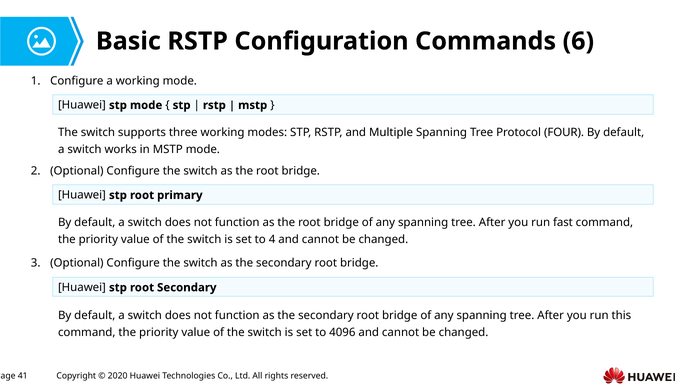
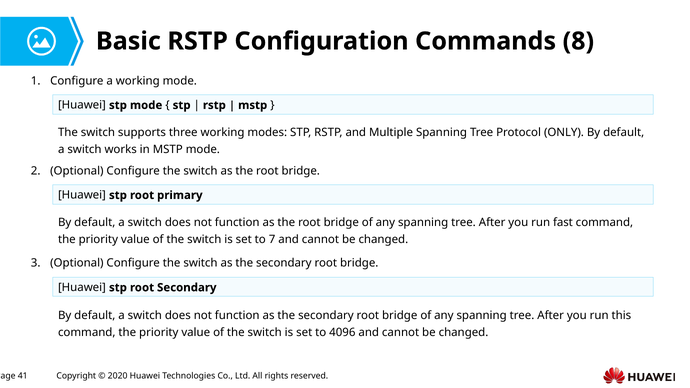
6: 6 -> 8 (578, 41)
FOUR: FOUR -> ONLY (564, 132)
4: 4 -> 7 (272, 240)
